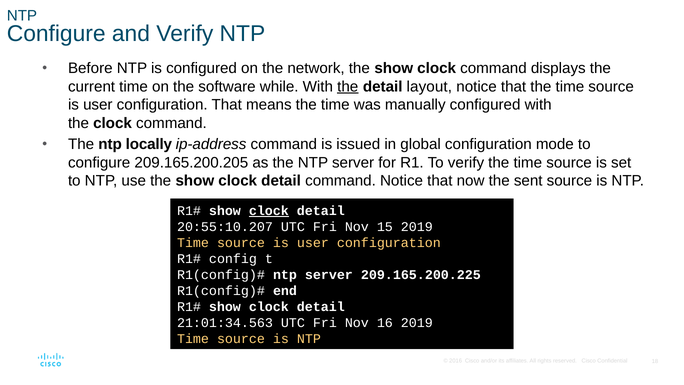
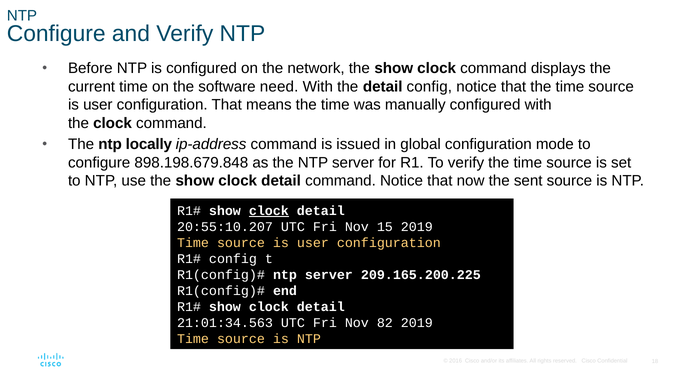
while: while -> need (279, 87)
the underline: present -> none (348, 87)
detail layout: layout -> config (429, 87)
209.165.200.205: 209.165.200.205 -> 898.198.679.848 (191, 163)
16: 16 -> 82 (385, 322)
